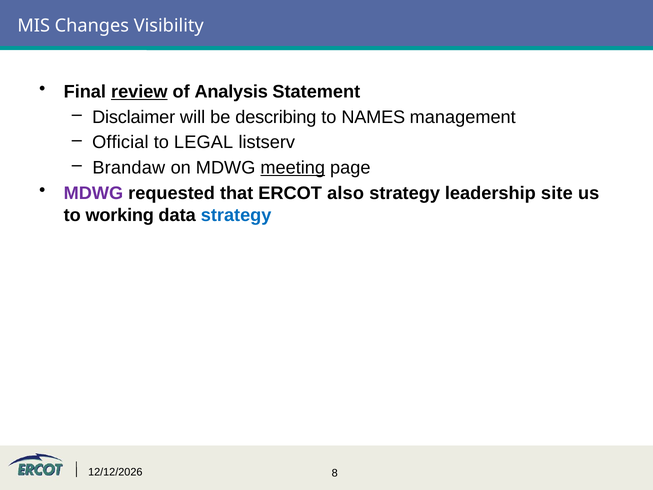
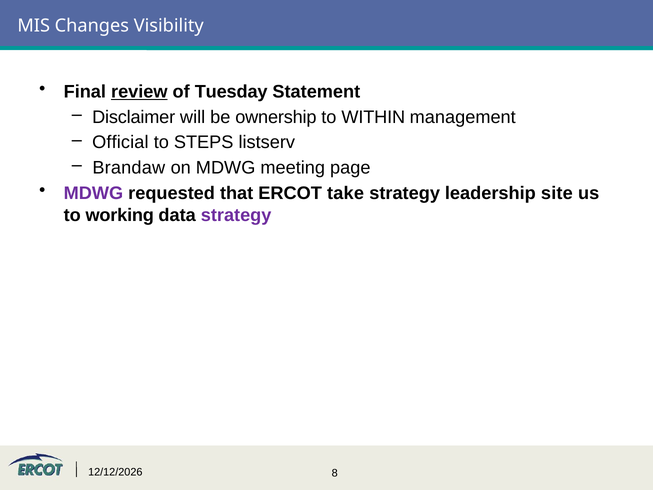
Analysis: Analysis -> Tuesday (231, 92)
describing: describing -> ownership (276, 117)
NAMES: NAMES -> WITHIN (373, 117)
LEGAL: LEGAL -> STEPS (204, 142)
meeting underline: present -> none (293, 168)
also: also -> take (346, 193)
strategy colour: blue -> purple (236, 215)
